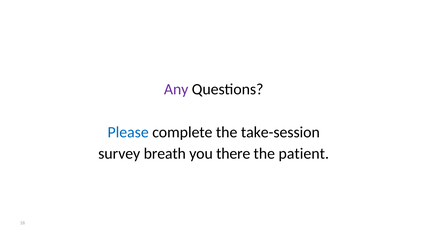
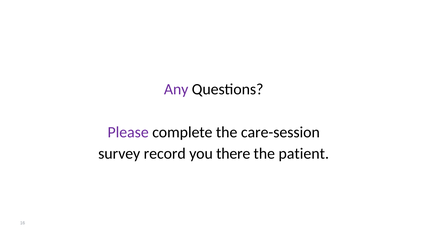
Please colour: blue -> purple (128, 132)
take-session: take-session -> care-session (280, 132)
breath: breath -> record (165, 153)
